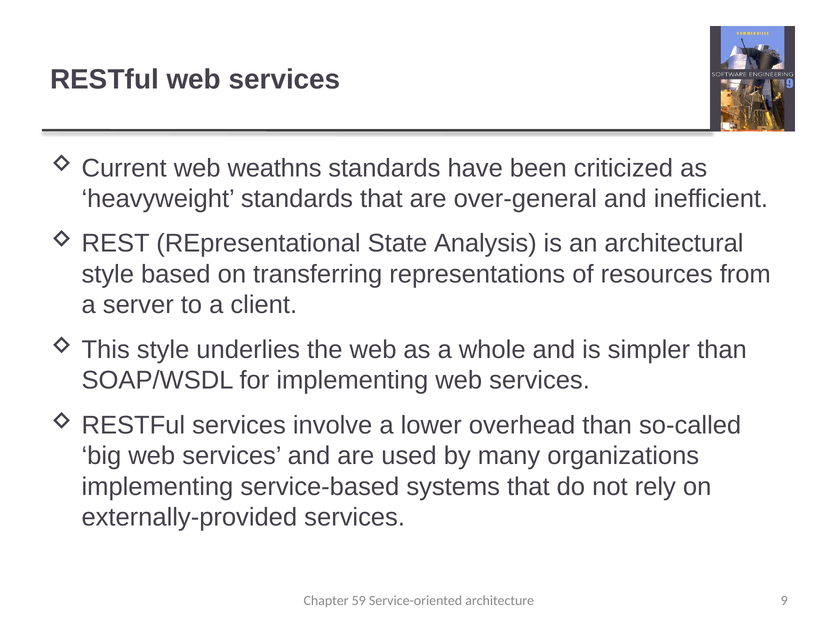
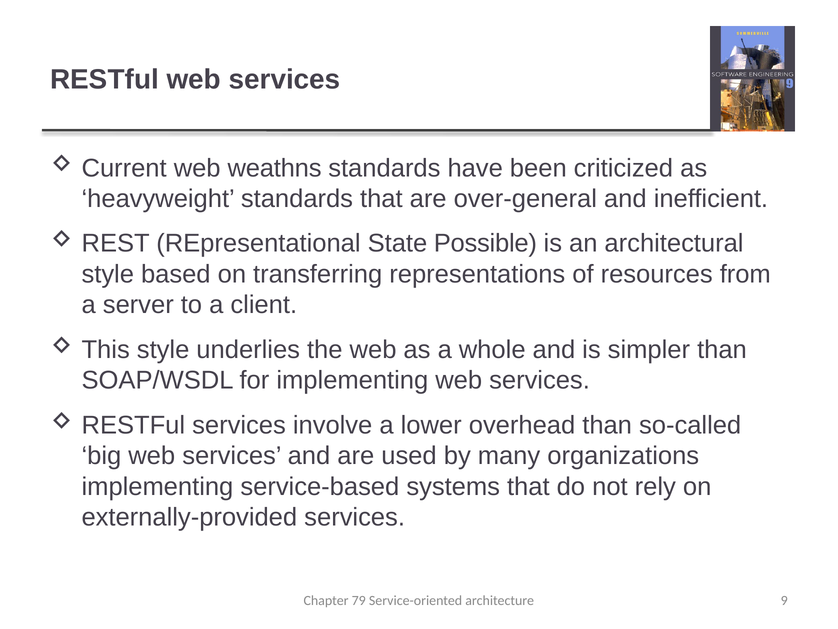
Analysis: Analysis -> Possible (485, 243)
59: 59 -> 79 (359, 600)
